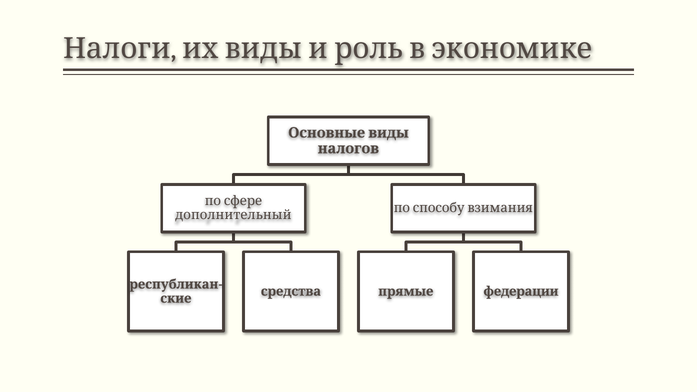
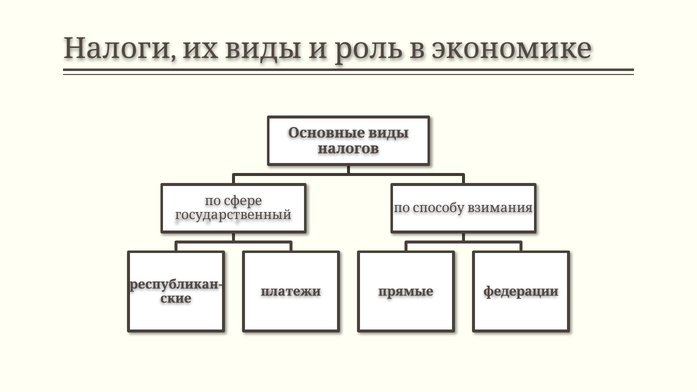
дополнительный: дополнительный -> государственный (233, 215)
средства: средства -> платежи (291, 291)
